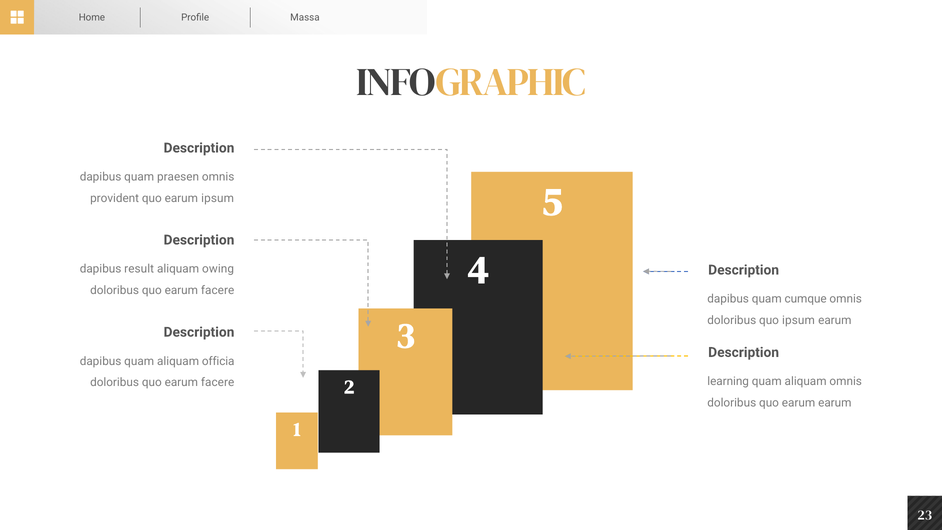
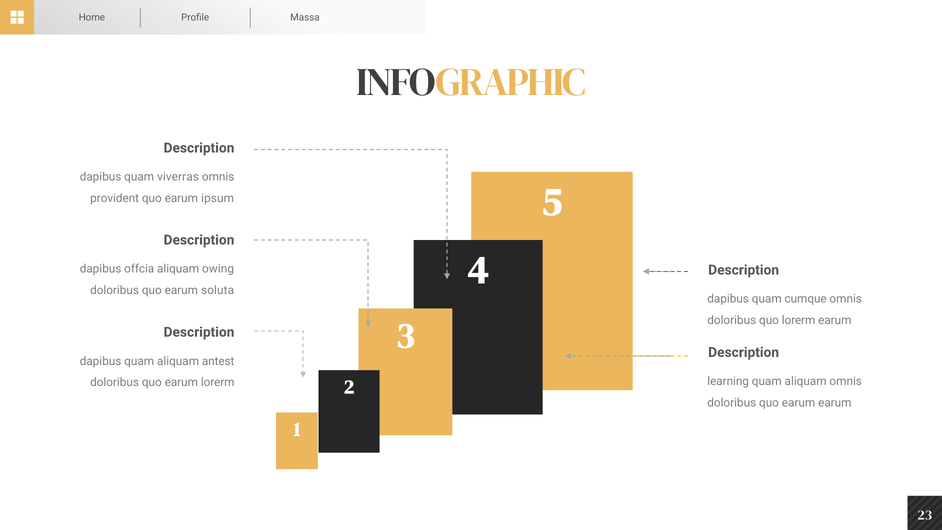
praesen: praesen -> viverras (178, 177)
result: result -> offcia (139, 269)
facere: facere -> soluta (218, 290)
quo ipsum: ipsum -> lorerm (799, 320)
officia: officia -> antest (218, 361)
facere: facere -> lorerm (218, 382)
